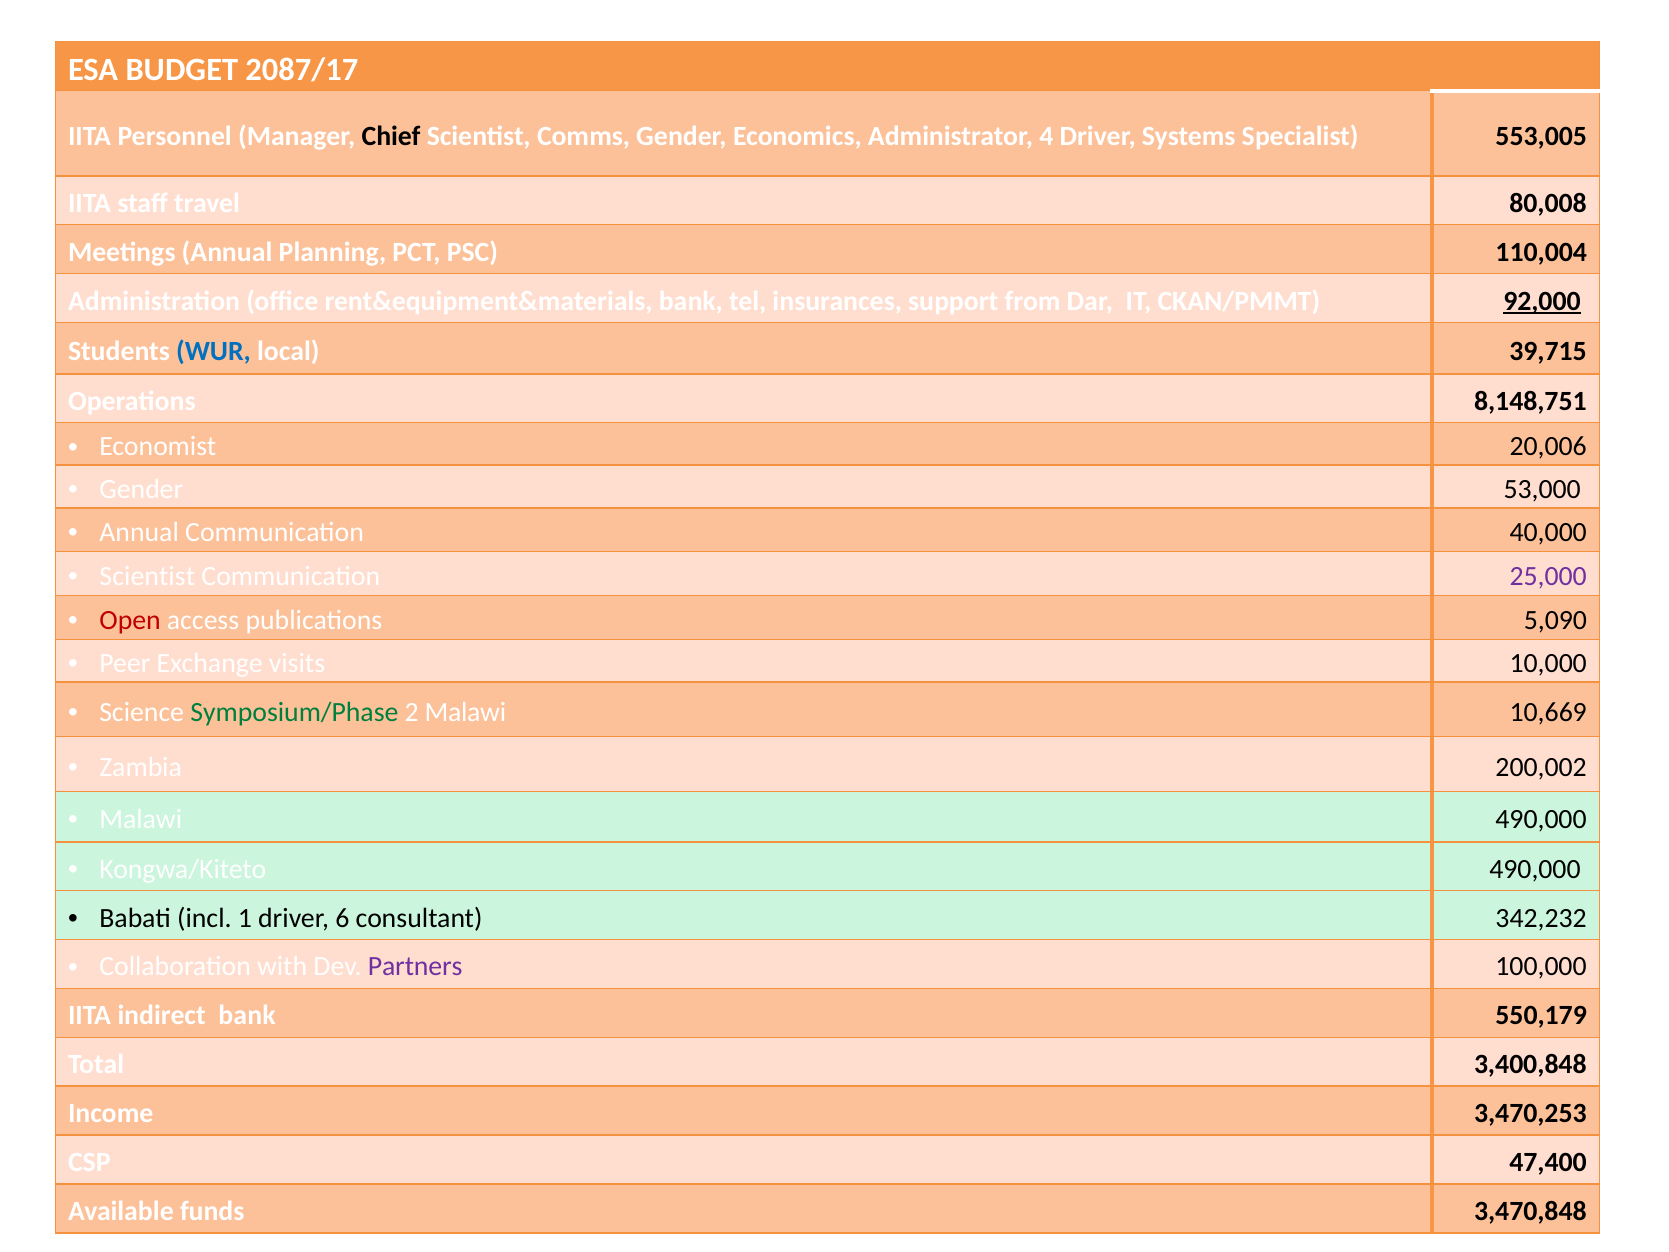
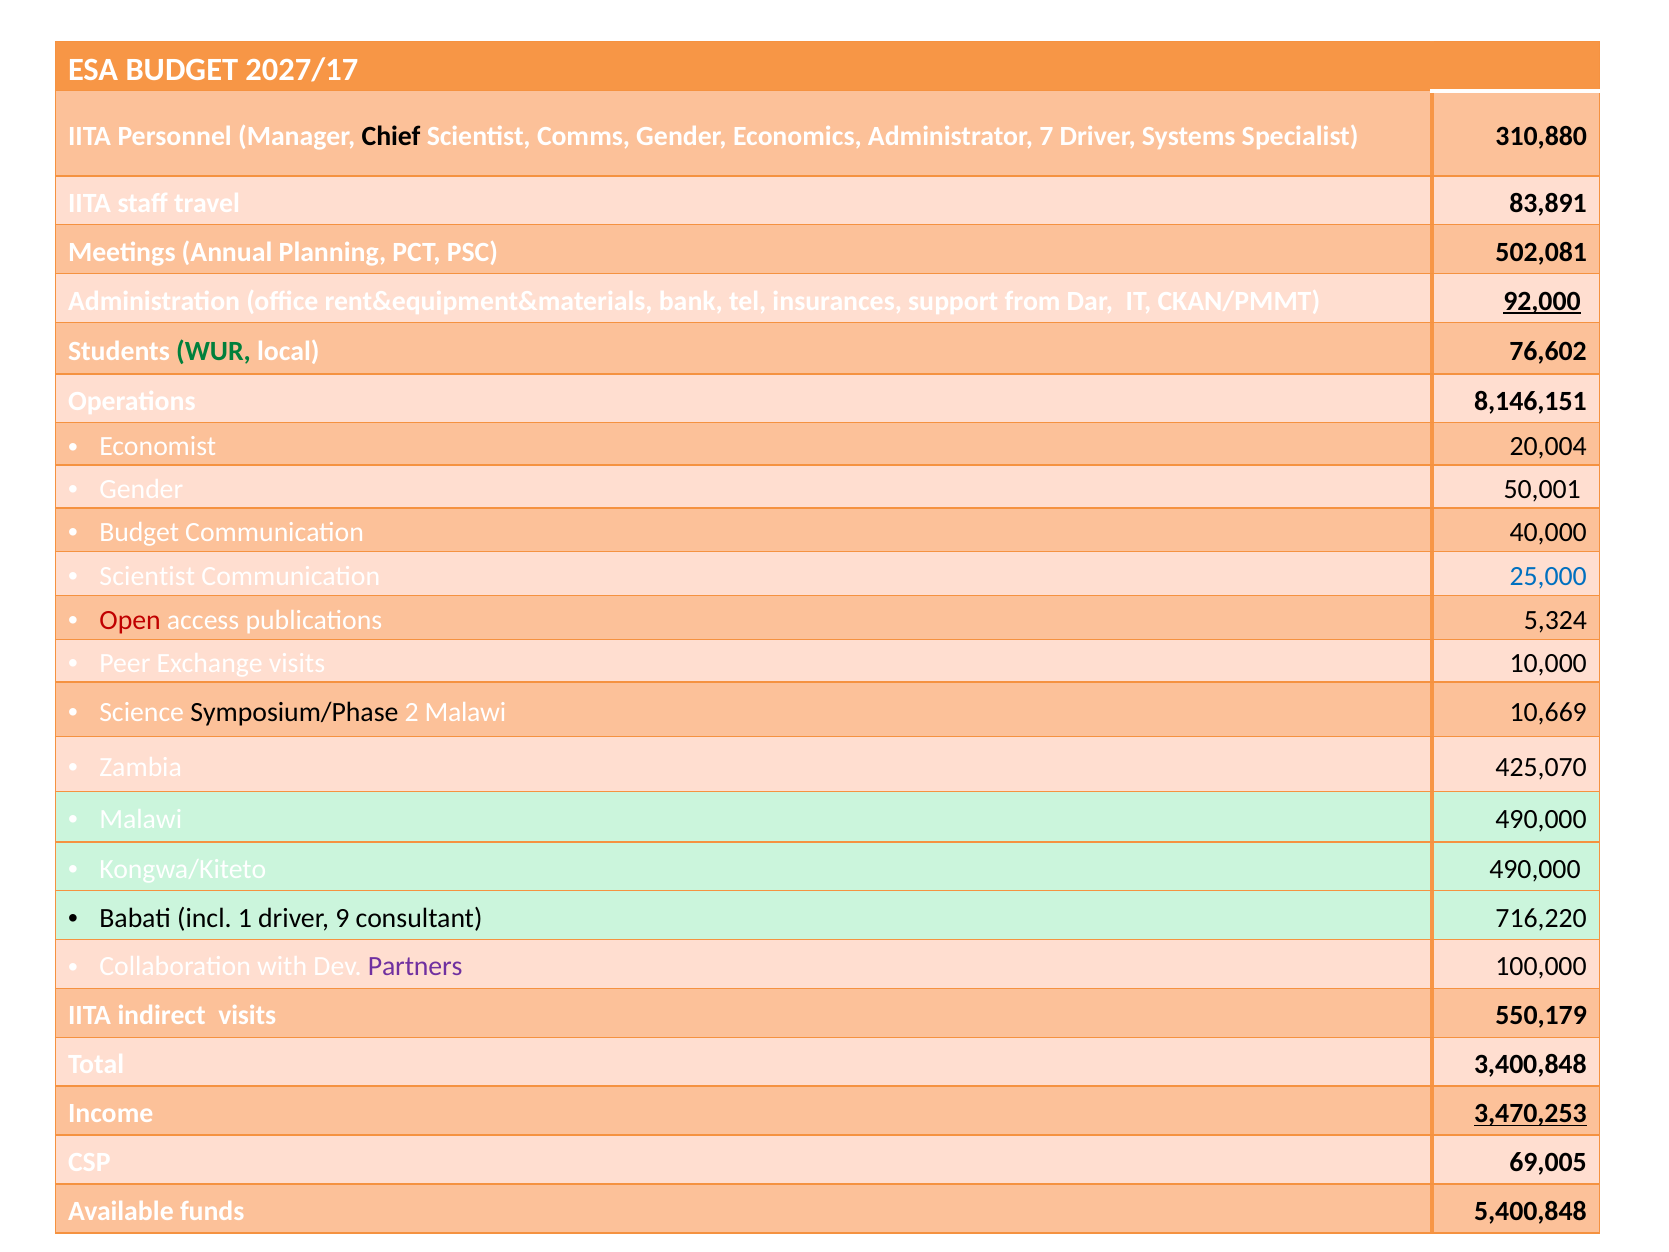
2087/17: 2087/17 -> 2027/17 (302, 70)
4: 4 -> 7 (1046, 136)
553,005: 553,005 -> 310,880 (1541, 136)
80,008: 80,008 -> 83,891 (1548, 203)
110,004: 110,004 -> 502,081 (1541, 252)
WUR colour: blue -> green (213, 351)
39,715: 39,715 -> 76,602 (1548, 351)
8,148,751: 8,148,751 -> 8,146,151 (1530, 401)
20,006: 20,006 -> 20,004 (1548, 447)
53,000: 53,000 -> 50,001 (1542, 489)
Annual: Annual -> Budget (139, 532)
25,000 colour: purple -> blue (1548, 576)
5,090: 5,090 -> 5,324 (1555, 620)
Symposium/Phase colour: green -> black (294, 712)
200,002: 200,002 -> 425,070 (1541, 767)
6: 6 -> 9 (342, 918)
342,232: 342,232 -> 716,220 (1541, 918)
indirect bank: bank -> visits (247, 1015)
3,470,253 underline: none -> present (1530, 1113)
47,400: 47,400 -> 69,005 (1548, 1162)
3,470,848: 3,470,848 -> 5,400,848 (1530, 1211)
